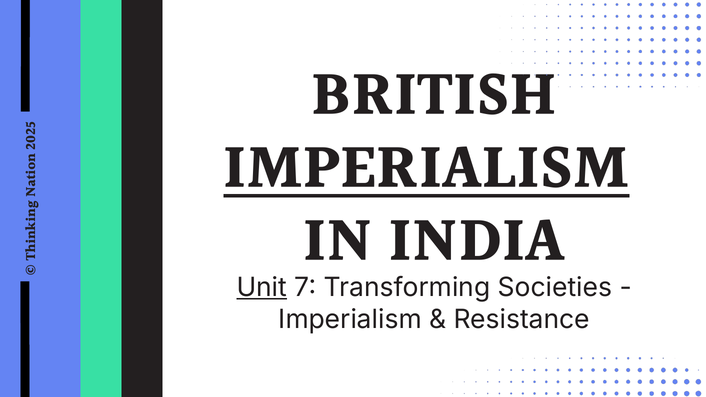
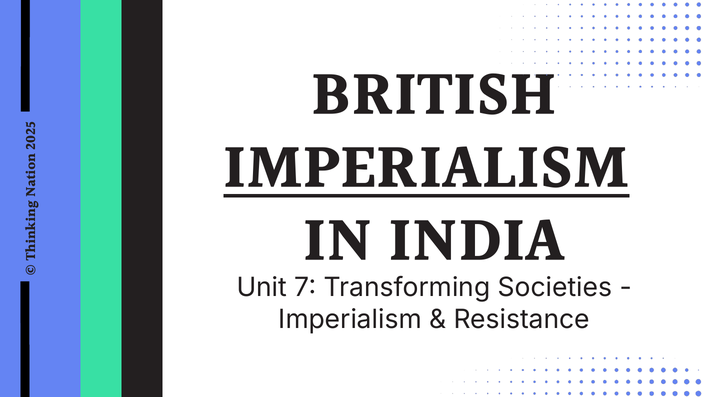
Unit underline: present -> none (262, 288)
